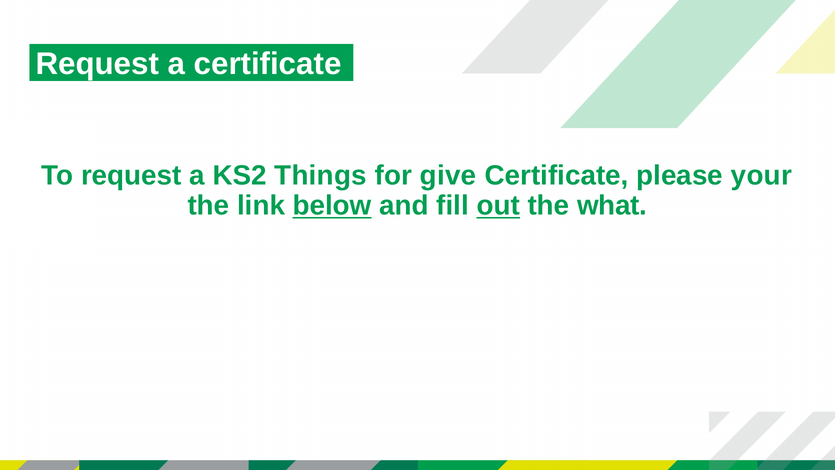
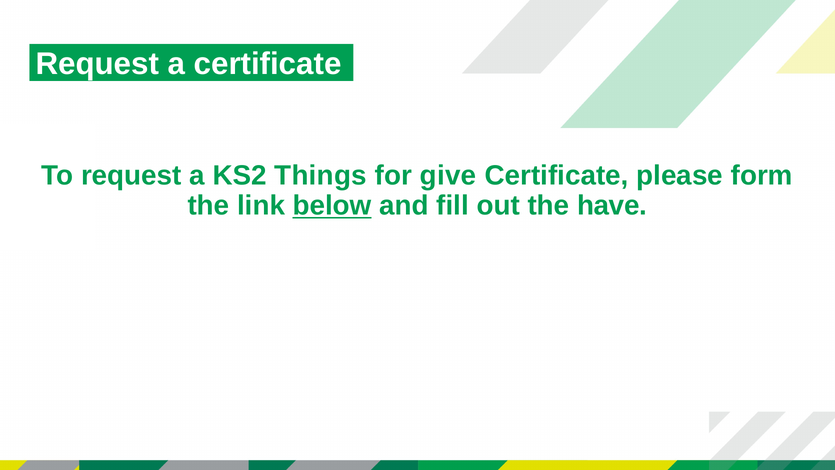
your: your -> form (762, 175)
out underline: present -> none (498, 206)
what: what -> have (612, 206)
